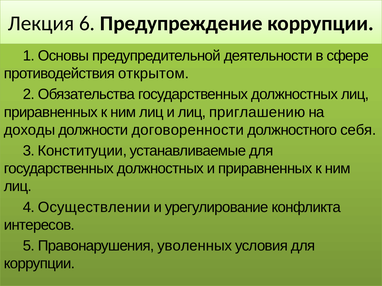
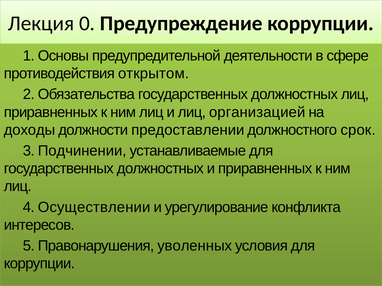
6: 6 -> 0 (87, 23)
приглашению: приглашению -> организацией (257, 112)
договоренности: договоренности -> предоставлении (188, 130)
себя: себя -> срок (358, 130)
Конституции: Конституции -> Подчинении (82, 151)
